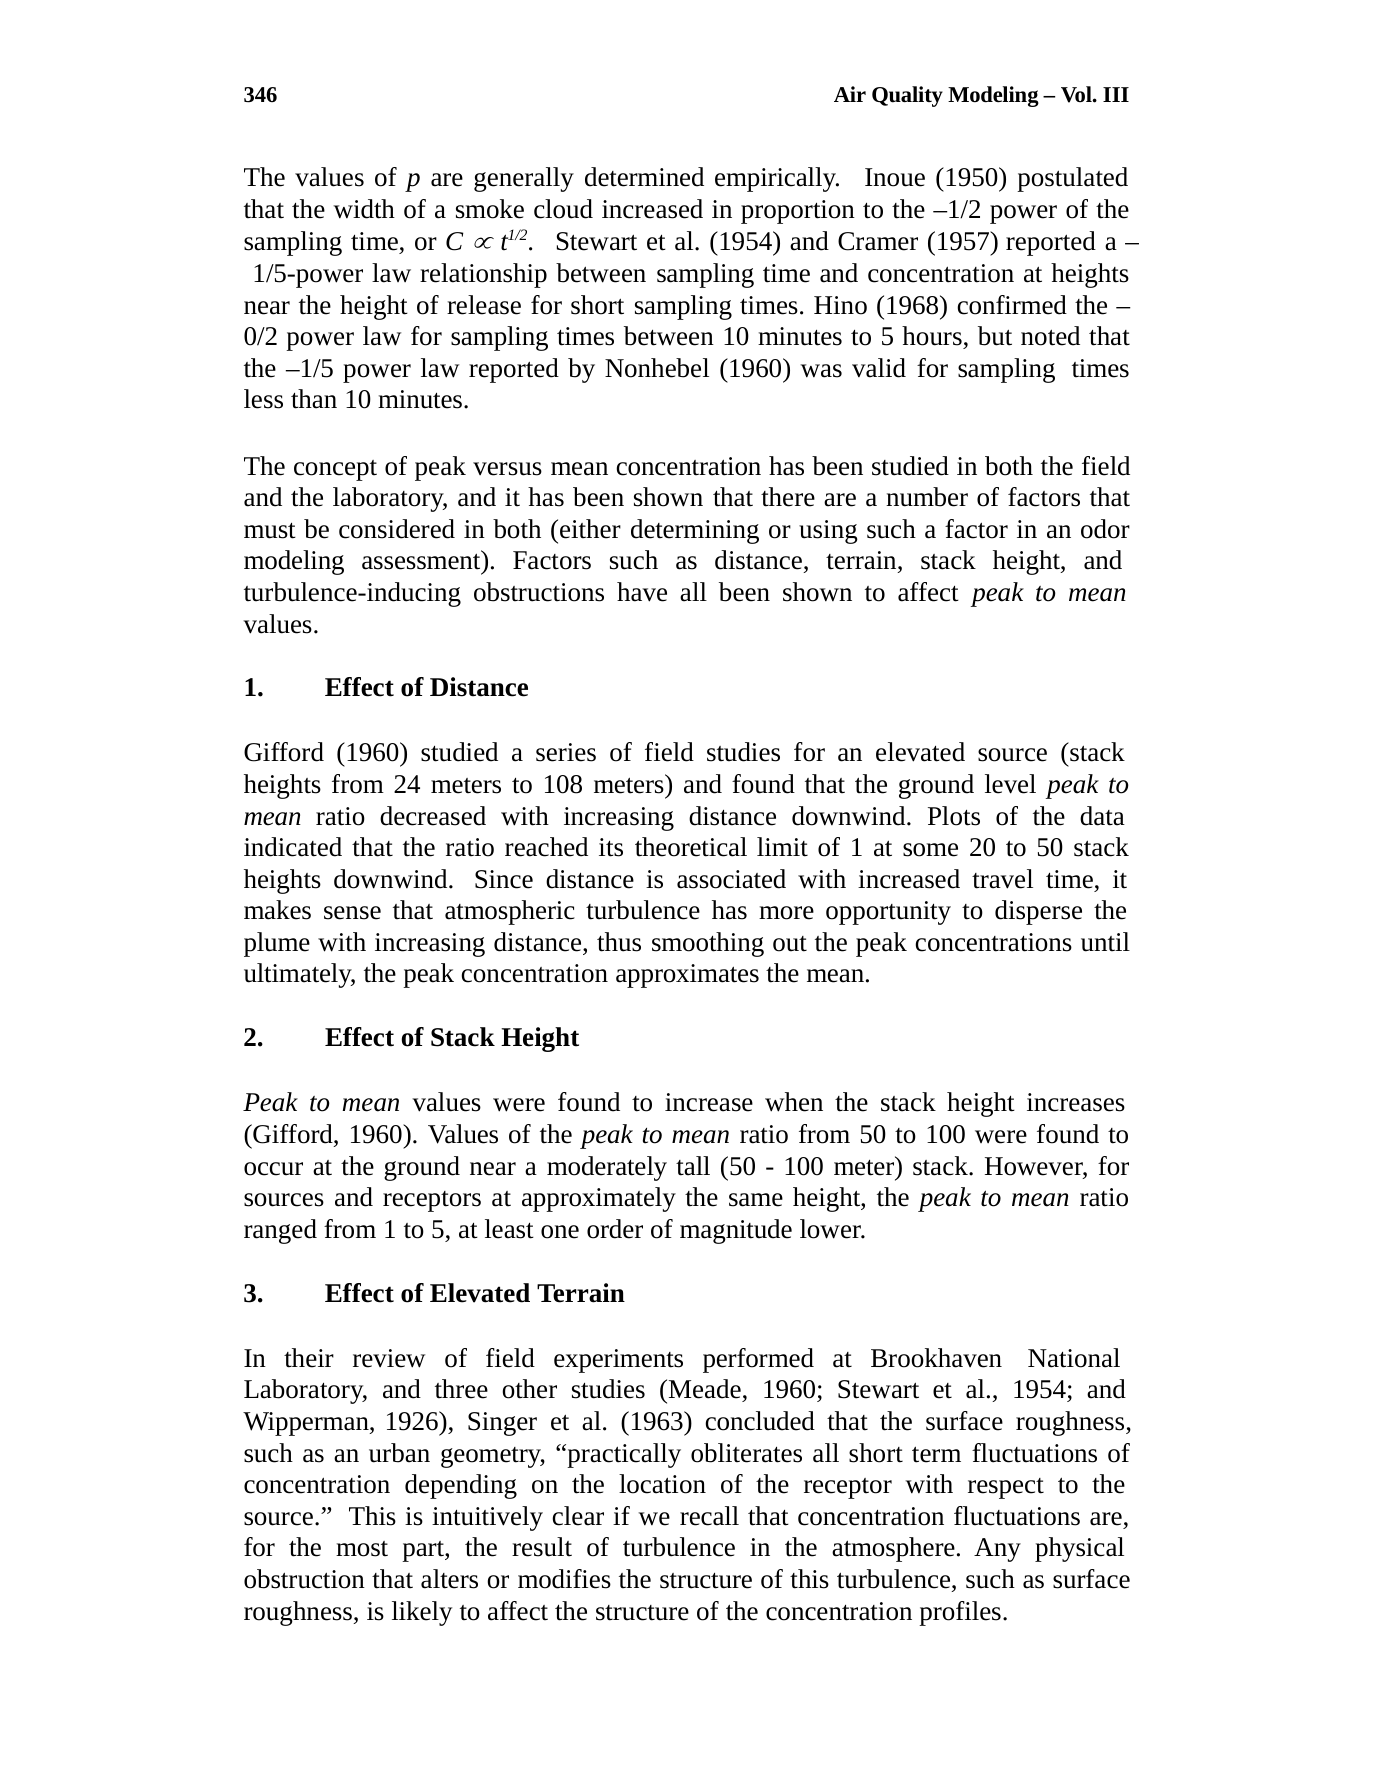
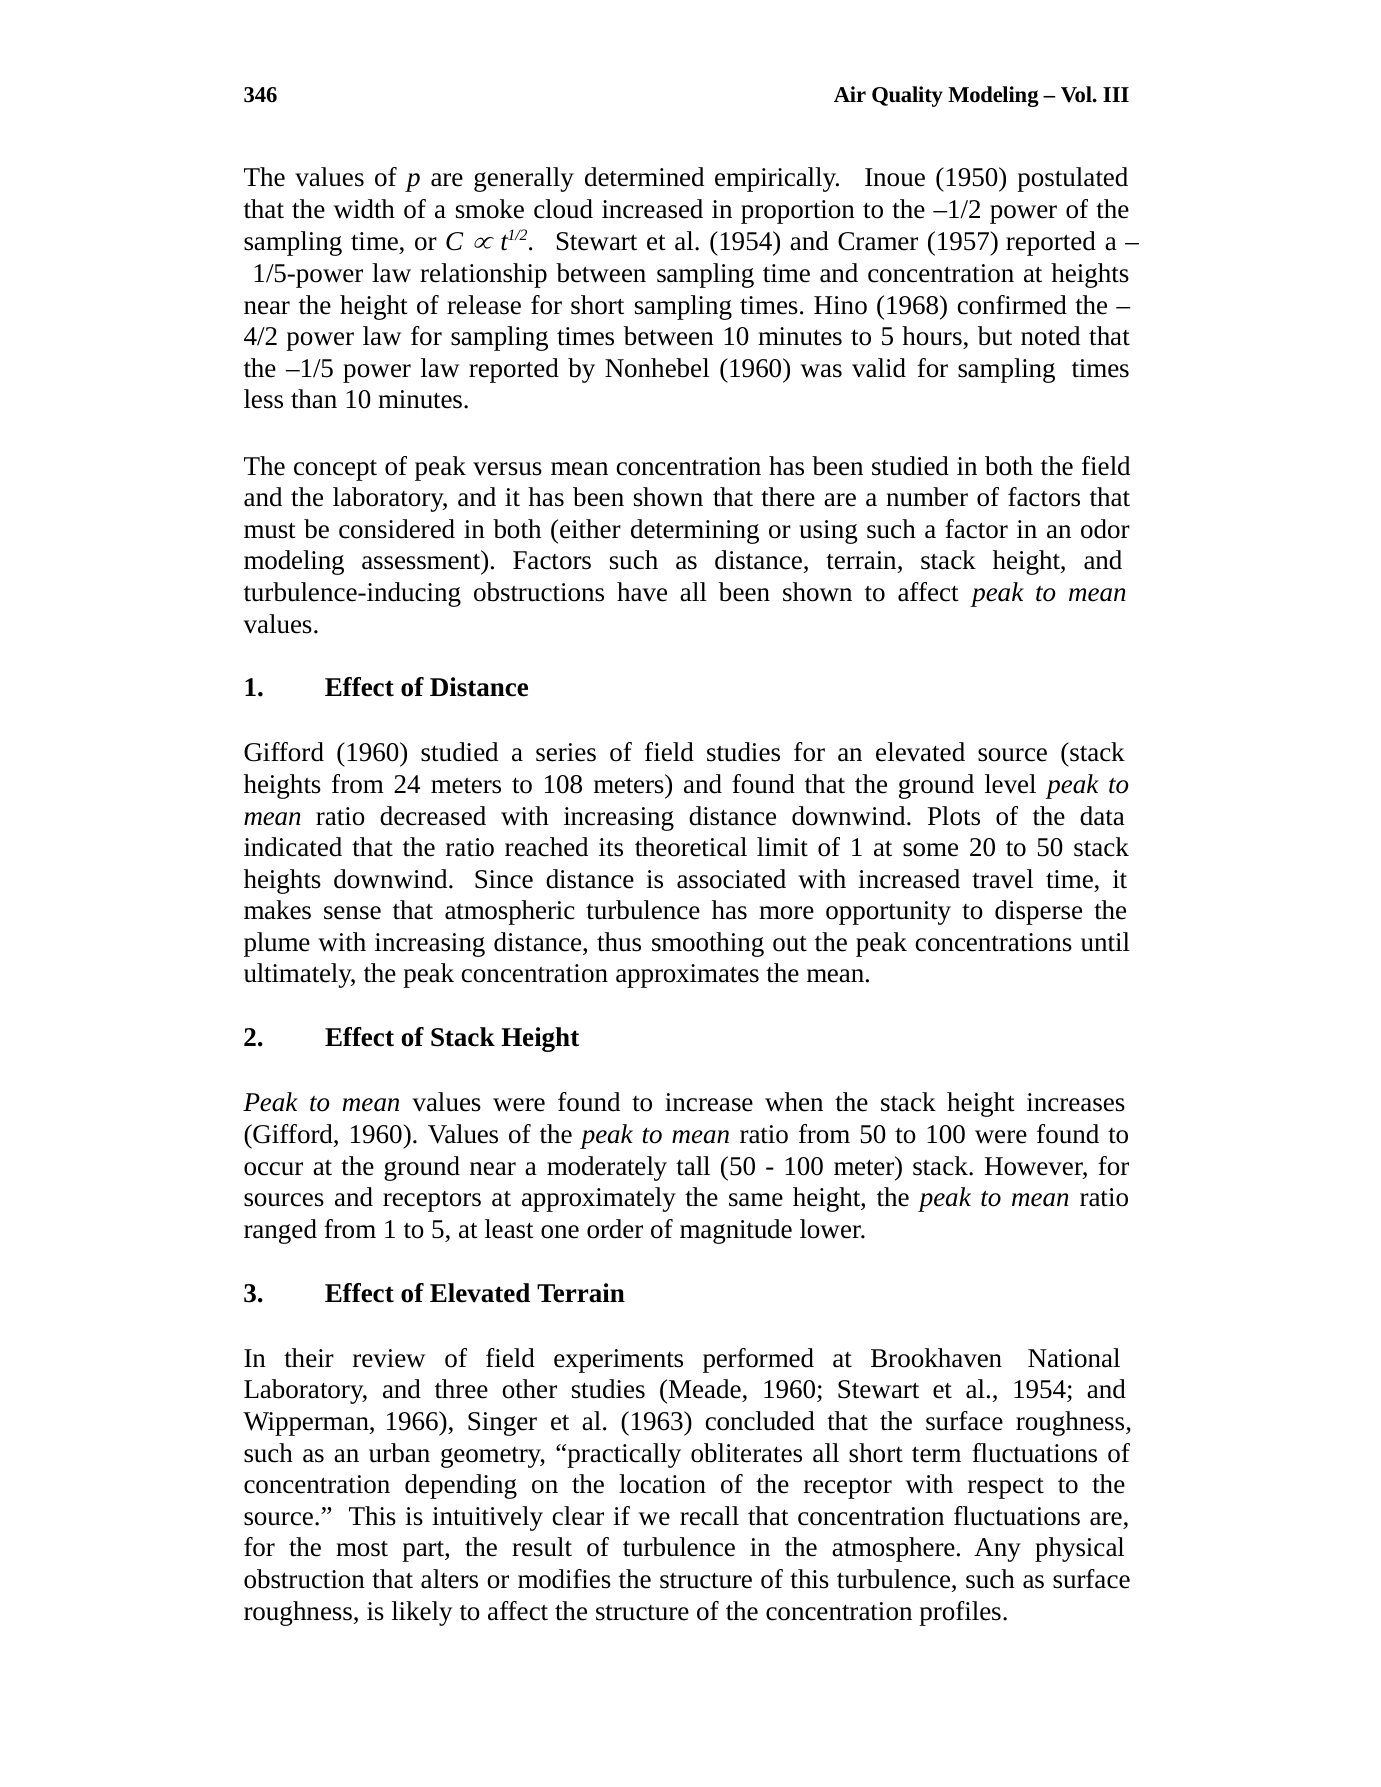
0/2: 0/2 -> 4/2 (261, 337)
1926: 1926 -> 1966 (419, 1422)
